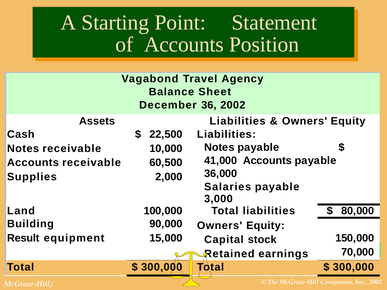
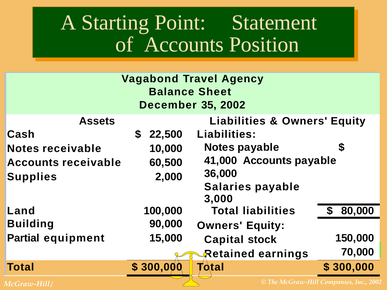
36: 36 -> 35 (209, 105)
Result: Result -> Partial (23, 238)
